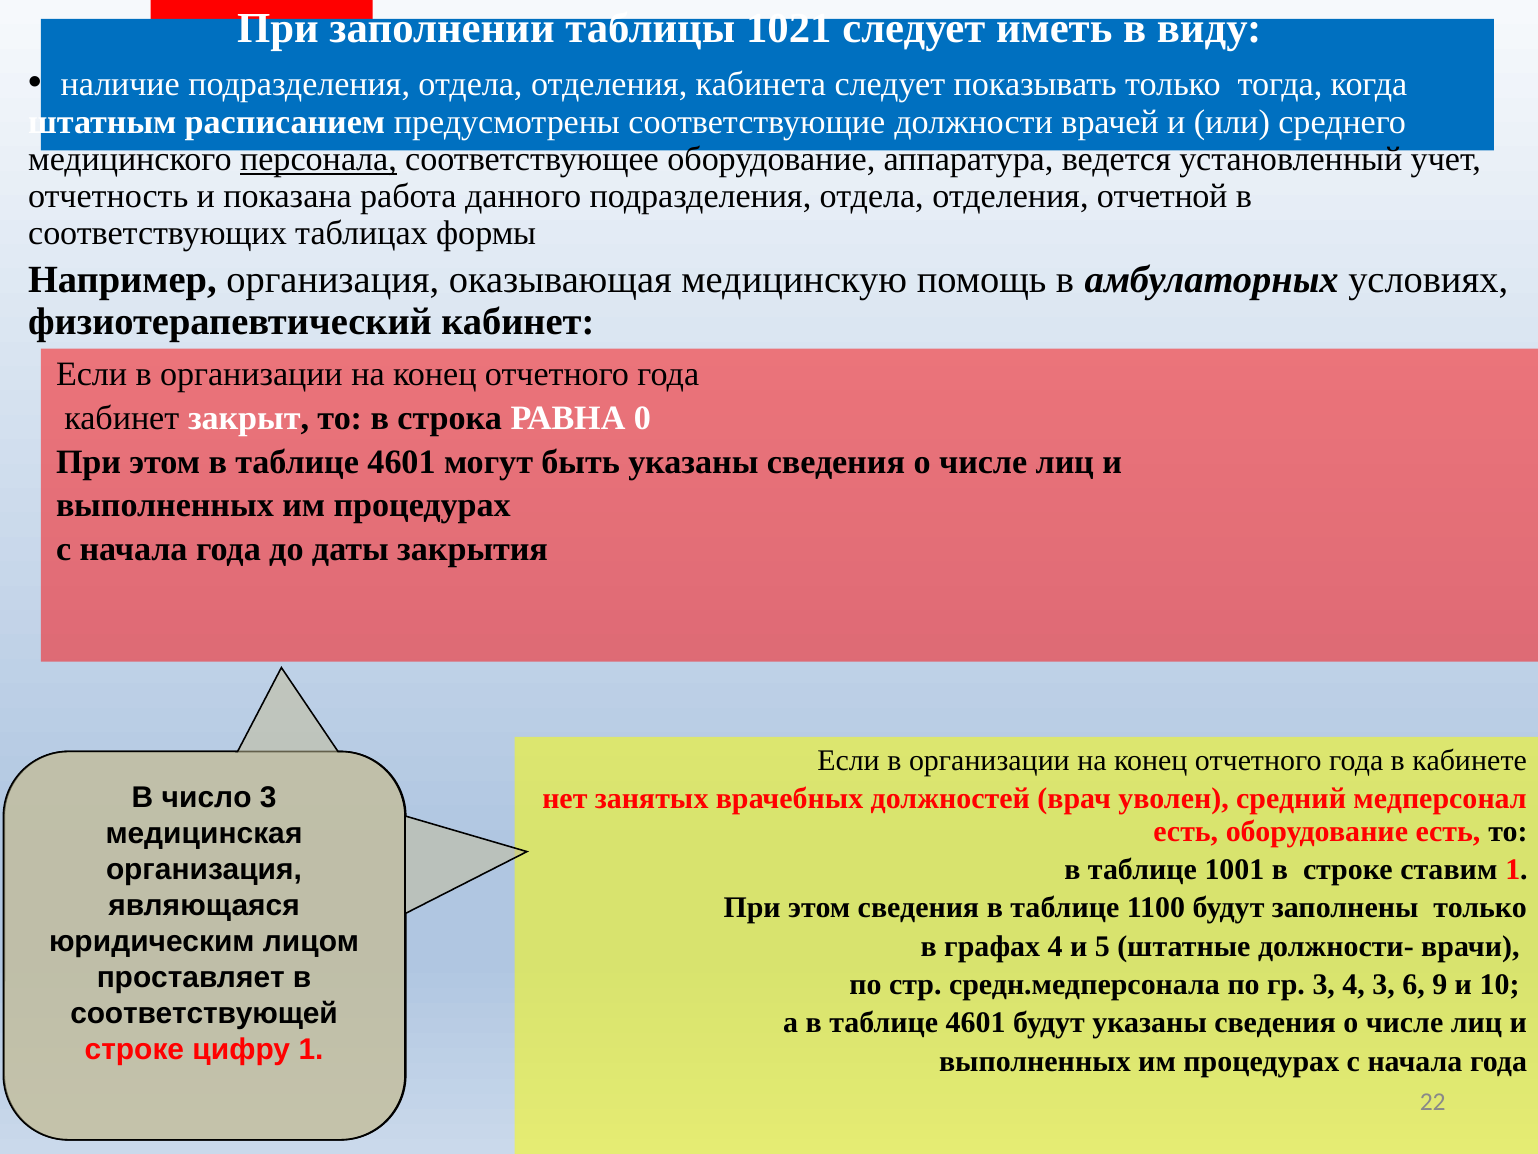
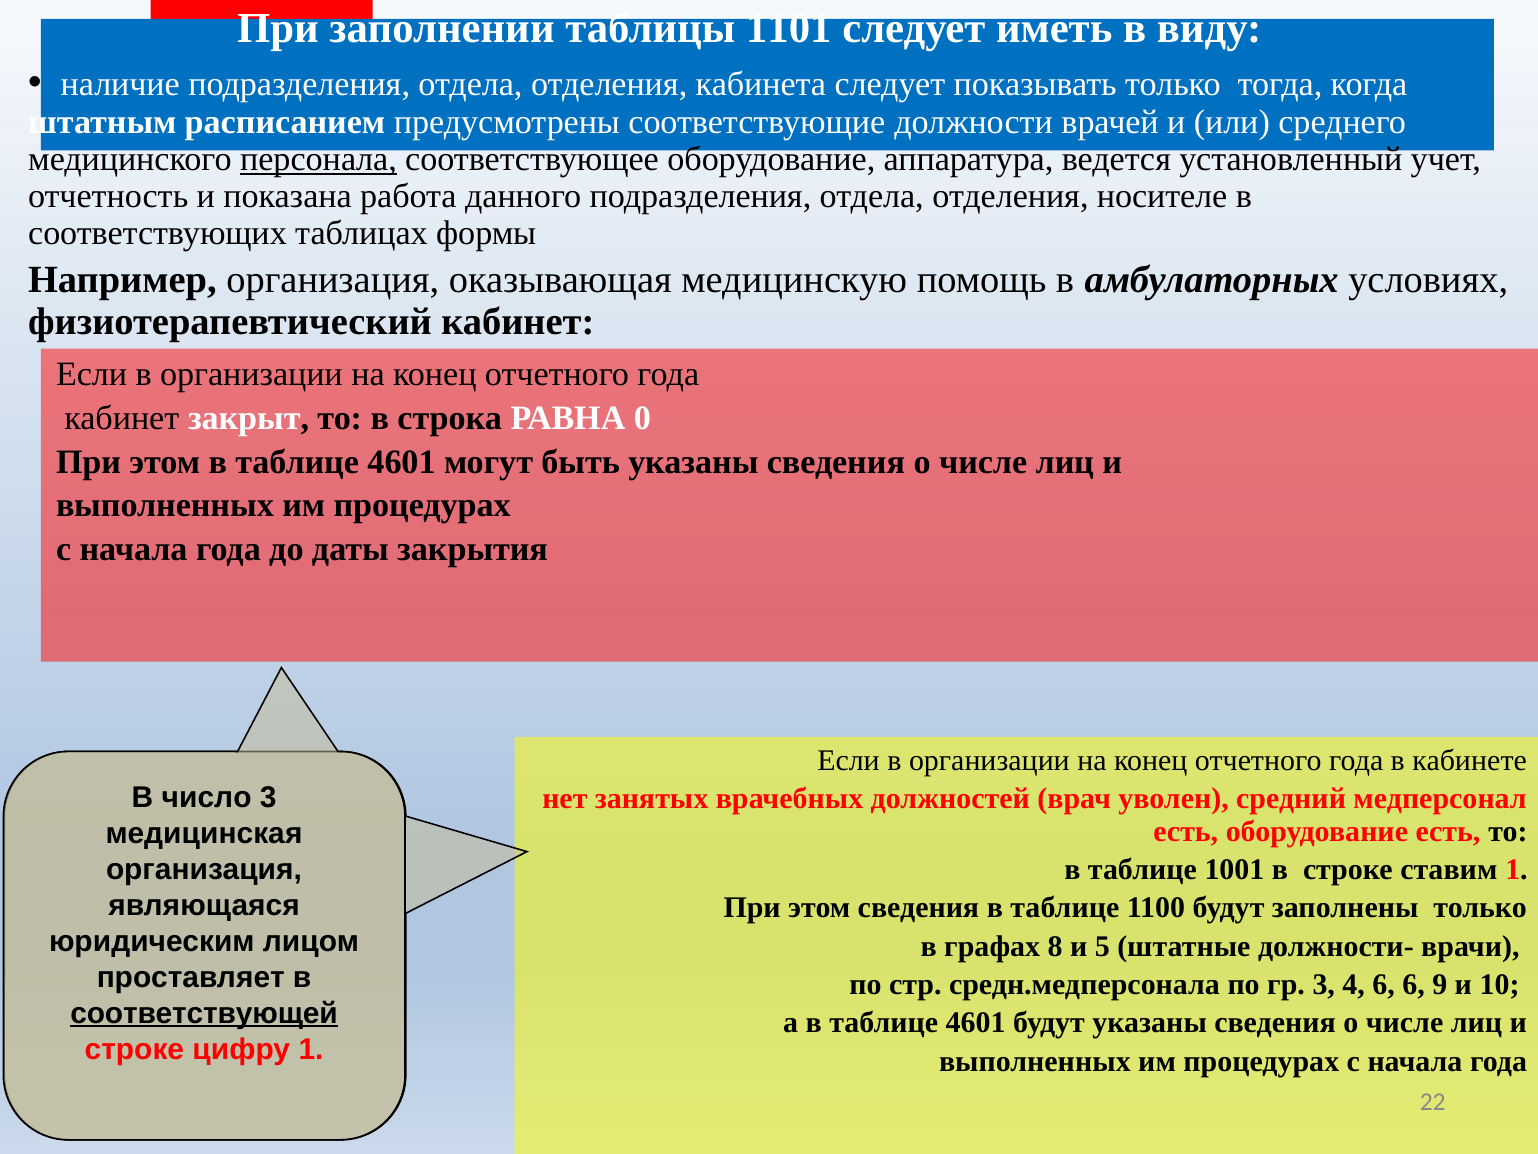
1021: 1021 -> 1101 (789, 29)
отчетной: отчетной -> носителе (1162, 196)
графах 4: 4 -> 8 (1055, 946)
4 3: 3 -> 6 (1384, 984)
соответствующей underline: none -> present (204, 1013)
